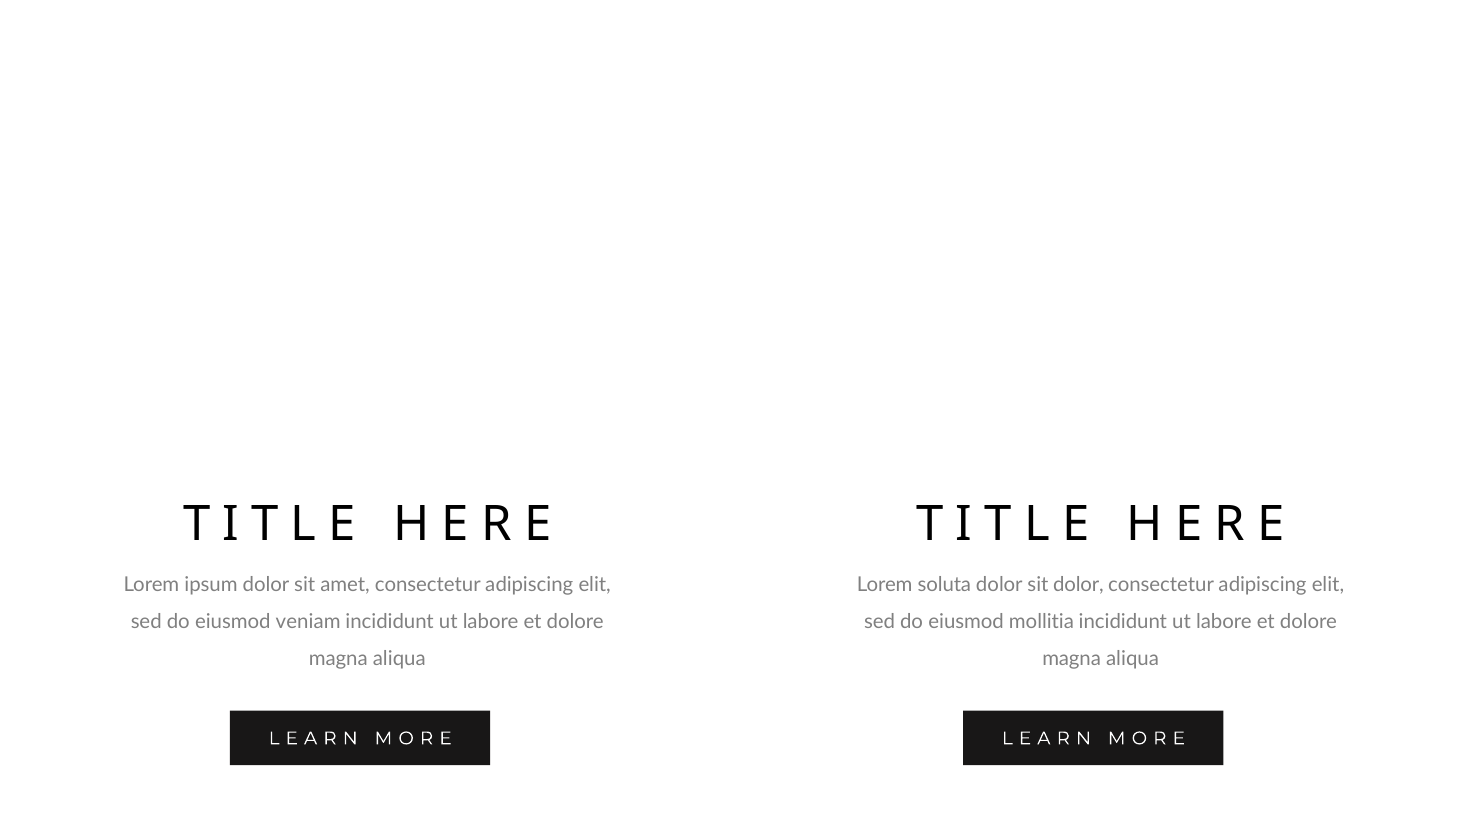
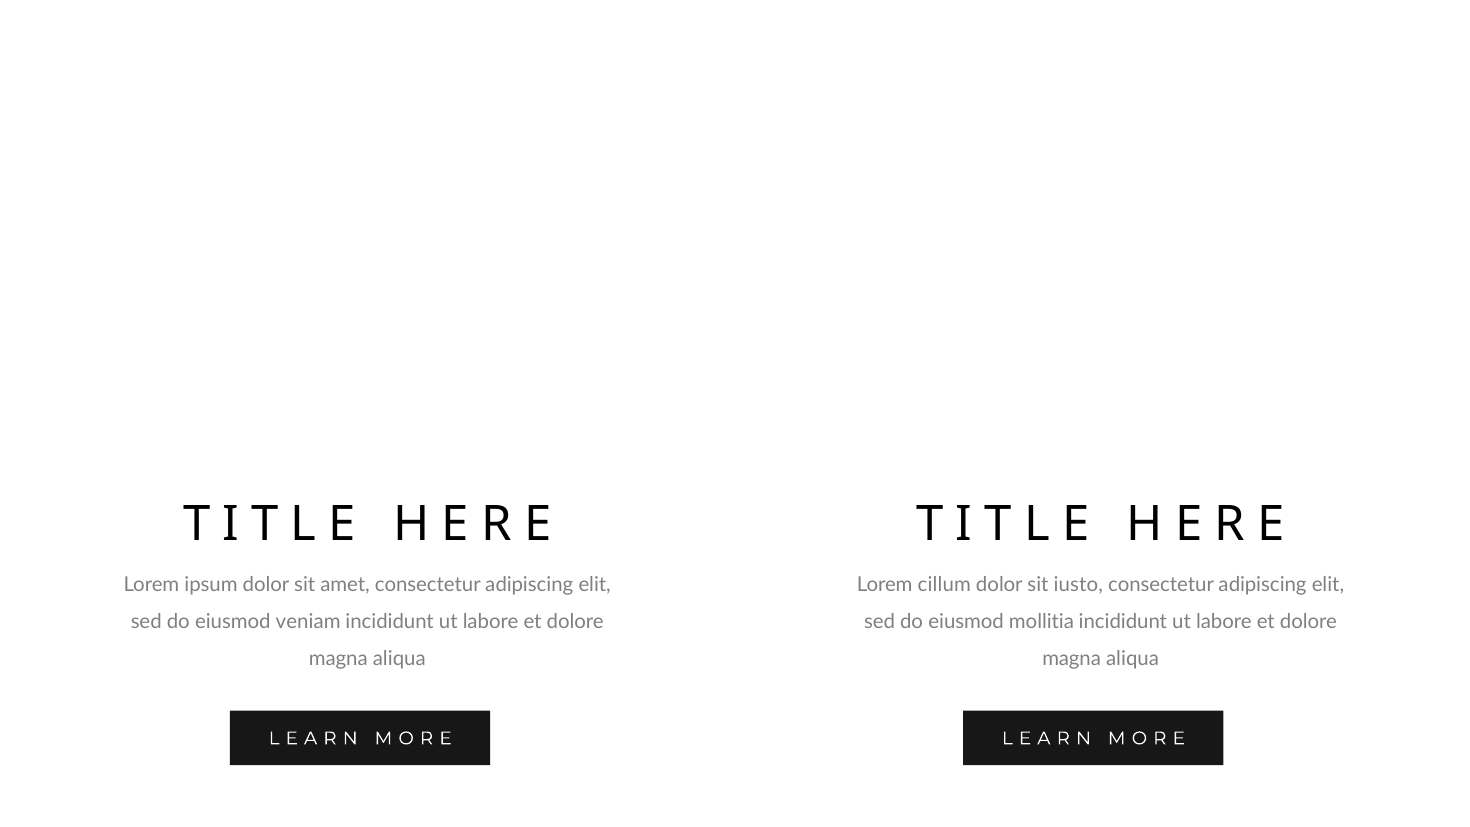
soluta: soluta -> cillum (944, 585)
sit dolor: dolor -> iusto (1078, 585)
